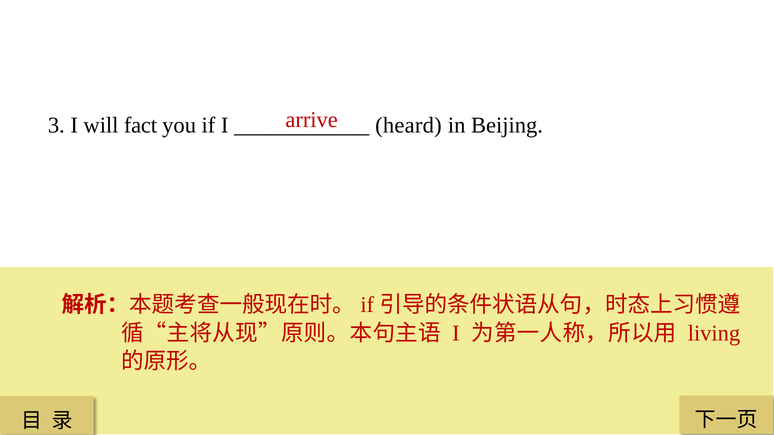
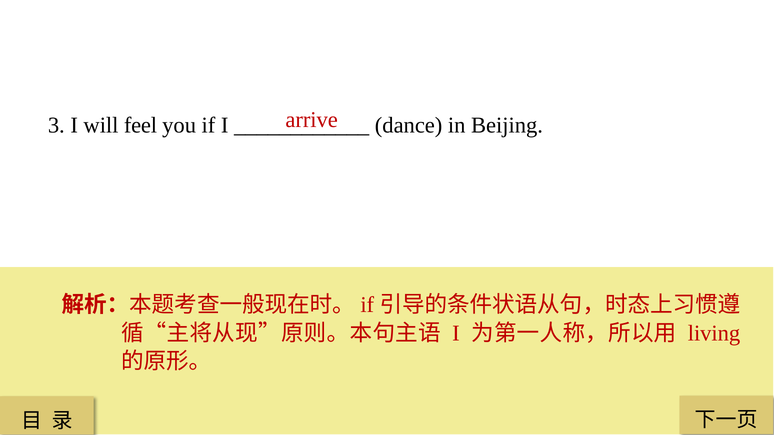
fact: fact -> feel (140, 125)
heard: heard -> dance (409, 125)
